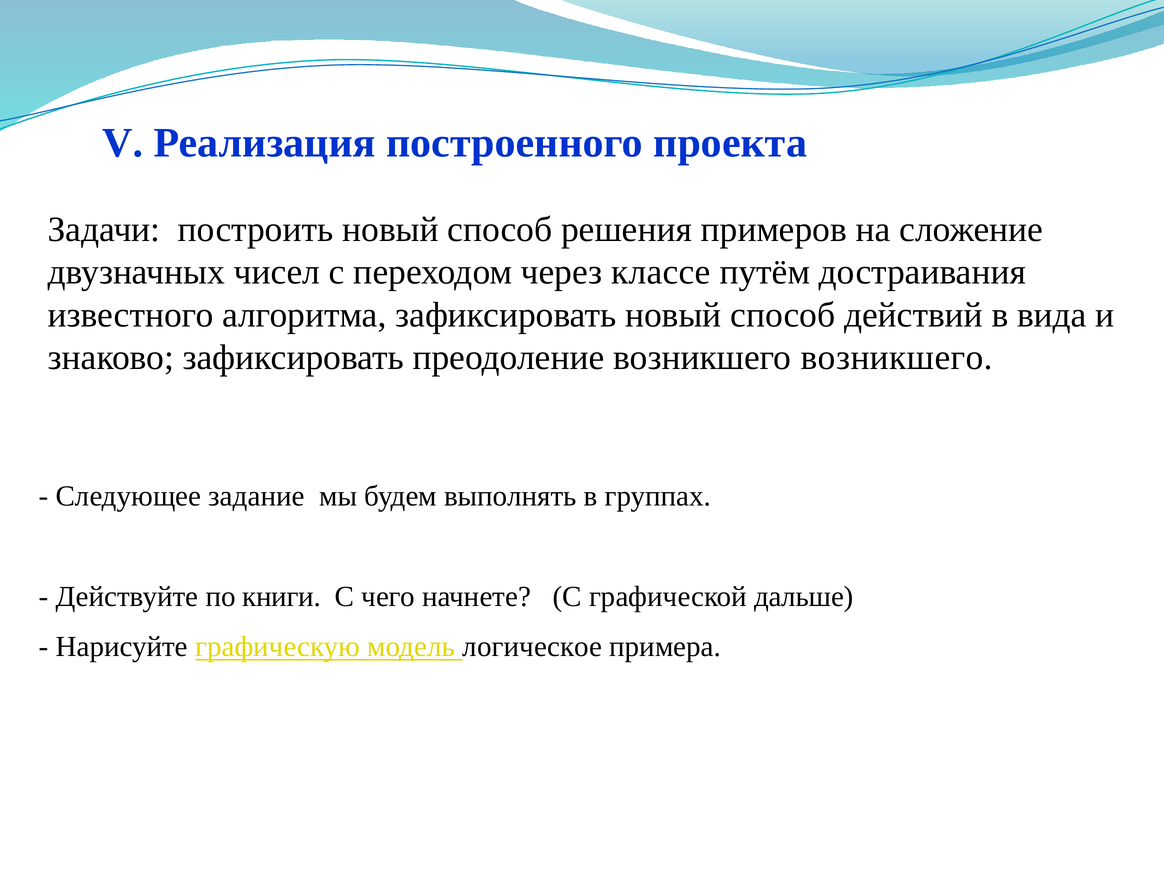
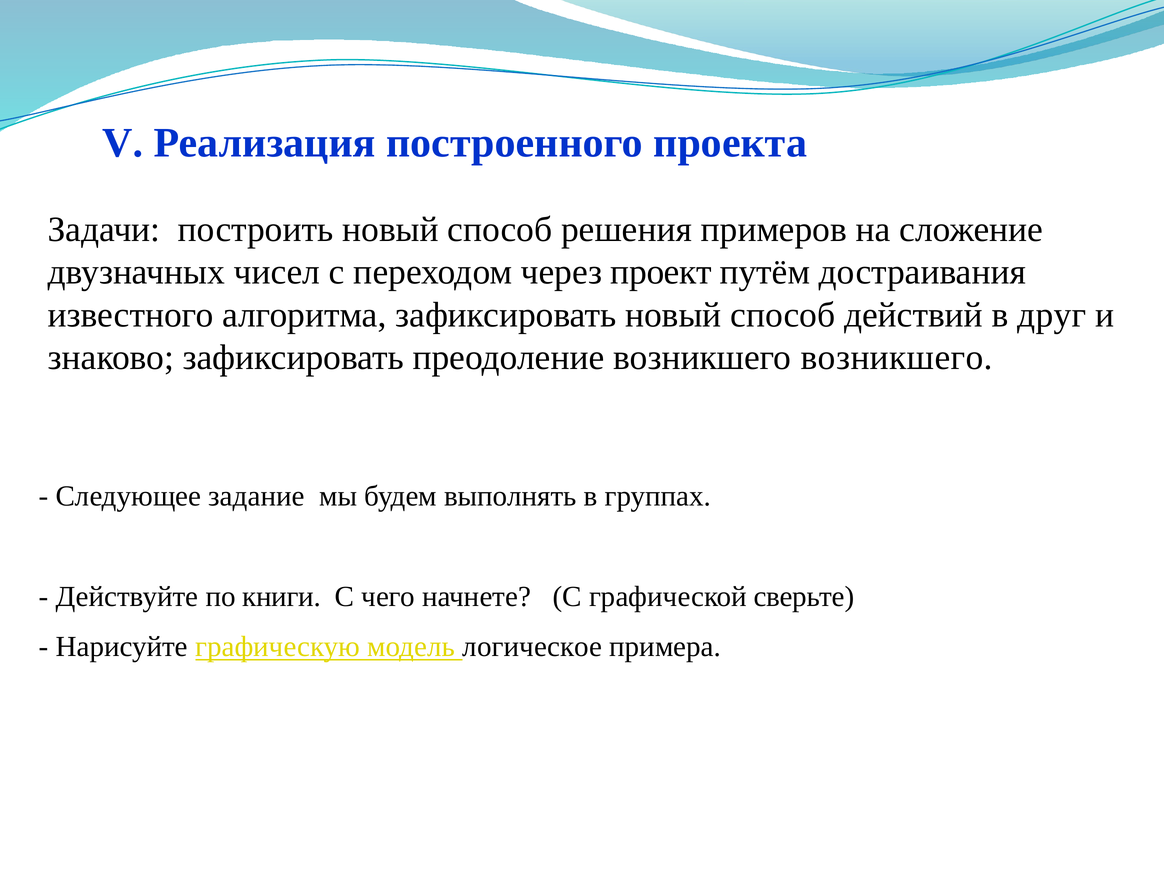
классе: классе -> проект (661, 272)
вида: вида -> друг (1052, 315)
дальше: дальше -> сверьте (804, 597)
